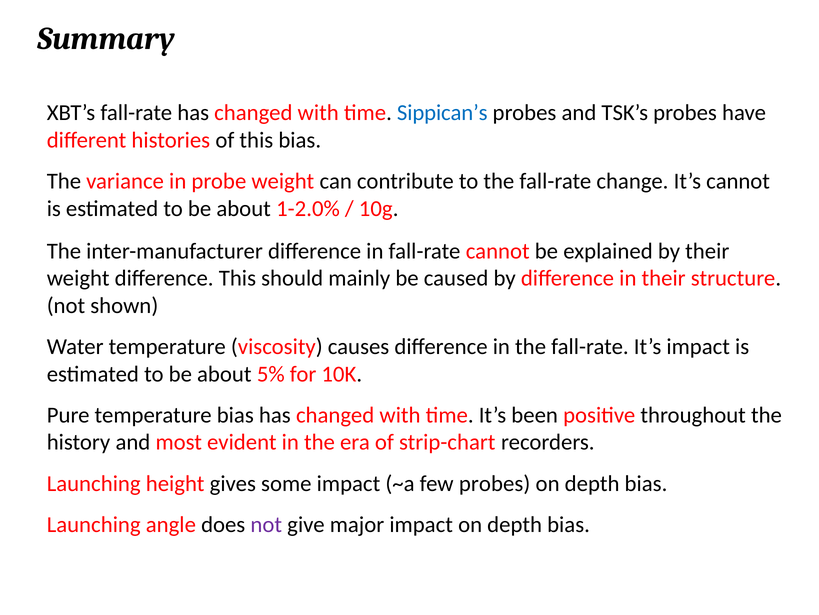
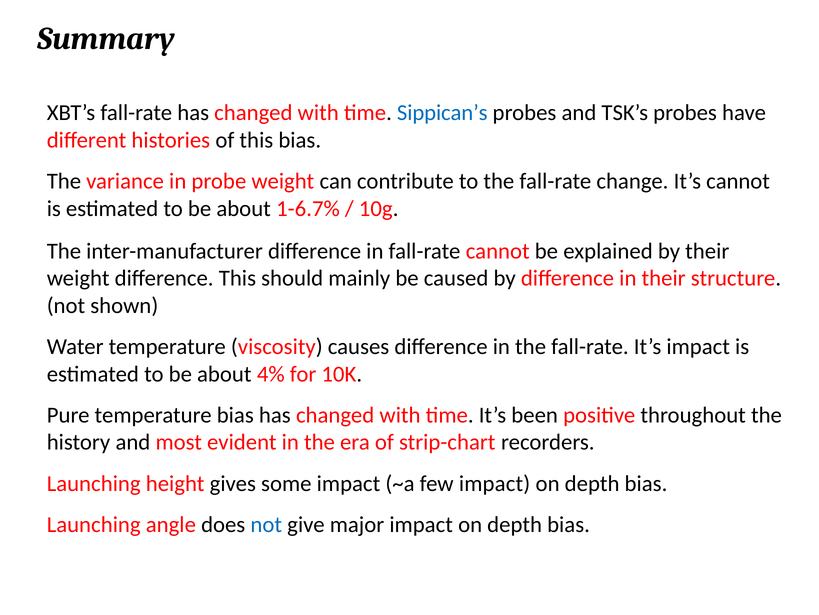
1-2.0%: 1-2.0% -> 1-6.7% (308, 208)
5%: 5% -> 4% (271, 374)
few probes: probes -> impact (495, 483)
not colour: purple -> blue (266, 524)
